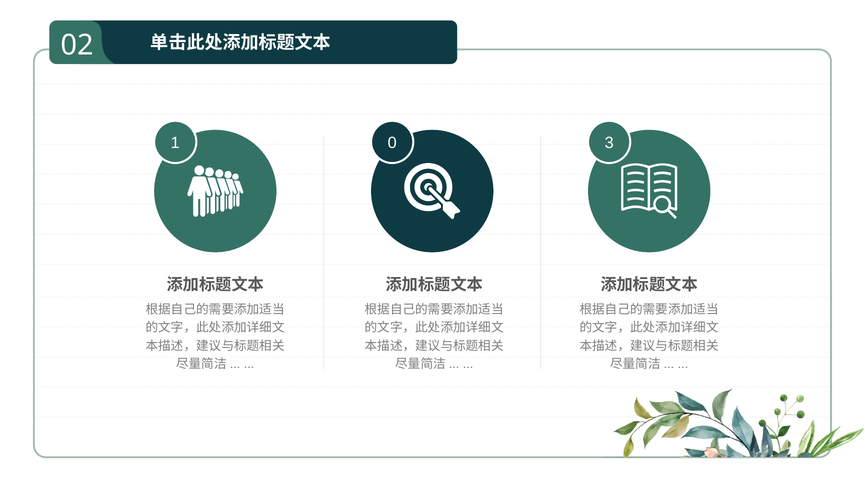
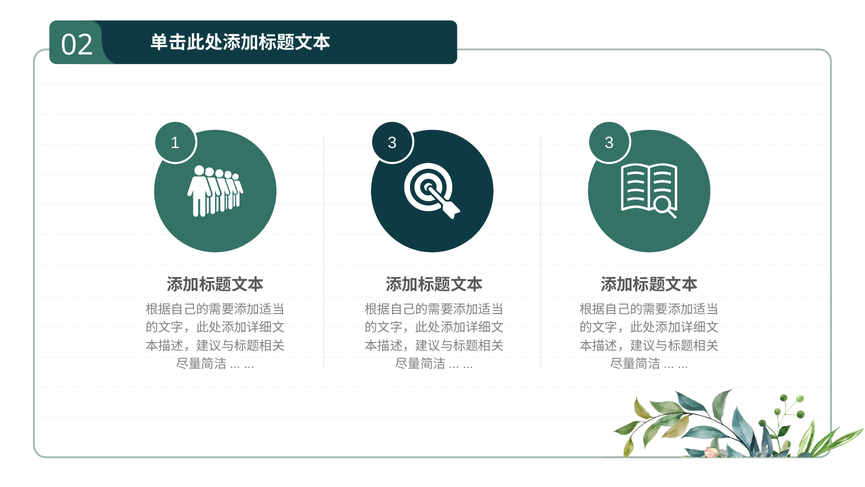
1 0: 0 -> 3 (392, 143)
